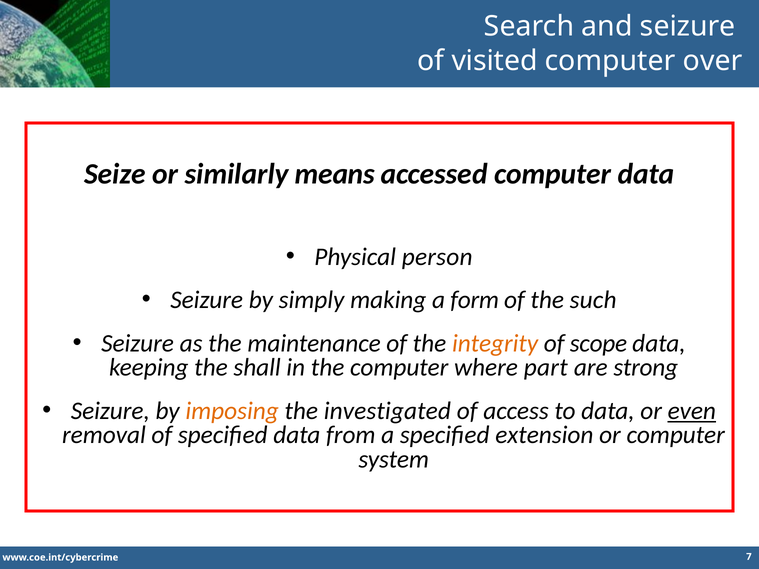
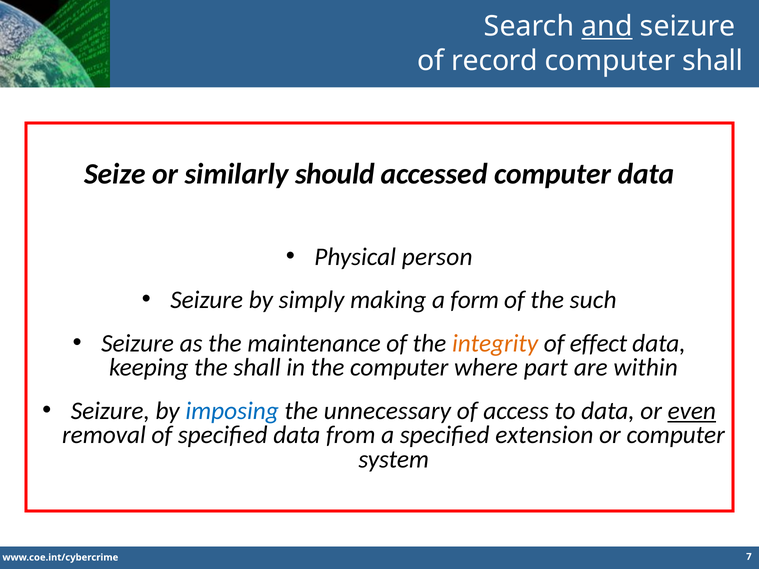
and underline: none -> present (607, 26)
visited: visited -> record (495, 61)
computer over: over -> shall (713, 61)
means: means -> should (335, 174)
scope: scope -> effect (598, 343)
strong: strong -> within (646, 368)
imposing colour: orange -> blue (232, 411)
investigated: investigated -> unnecessary (387, 411)
